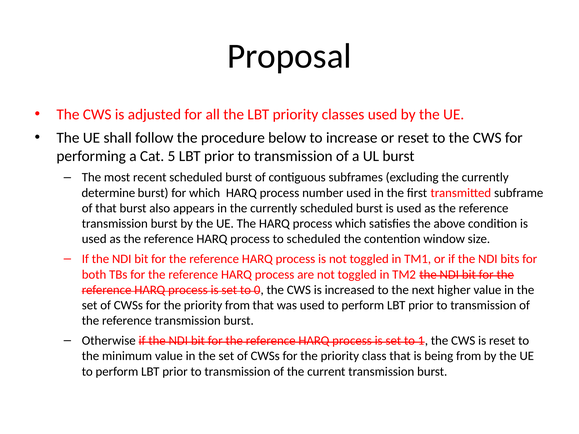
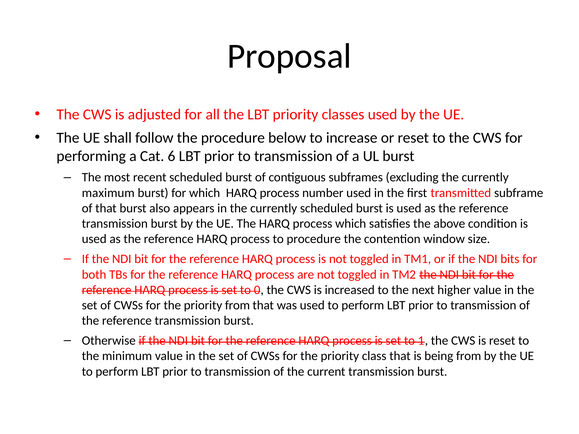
5: 5 -> 6 (171, 156)
determine: determine -> maximum (108, 193)
to scheduled: scheduled -> procedure (314, 239)
